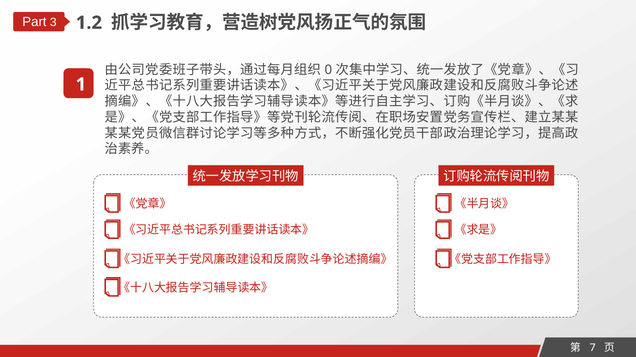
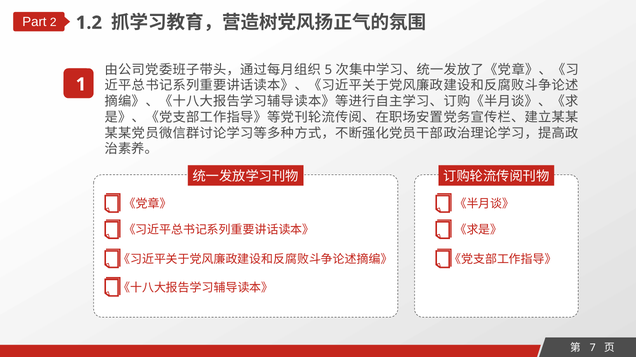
3: 3 -> 2 (53, 22)
0: 0 -> 5 (328, 70)
